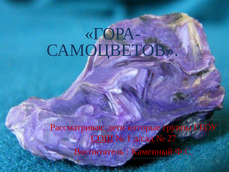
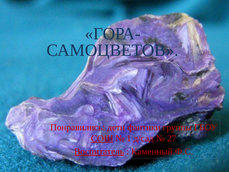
Рассматривая: Рассматривая -> Понравились (78, 127)
которые: которые -> фантики (144, 127)
Воспитатель underline: none -> present (99, 151)
